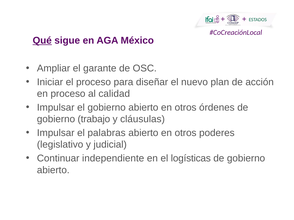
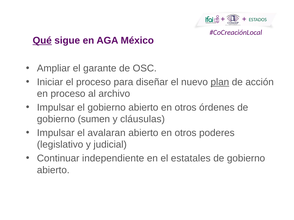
plan underline: none -> present (220, 82)
calidad: calidad -> archivo (114, 94)
trabajo: trabajo -> sumen (94, 119)
palabras: palabras -> avalaran (107, 133)
logísticas: logísticas -> estatales (191, 159)
